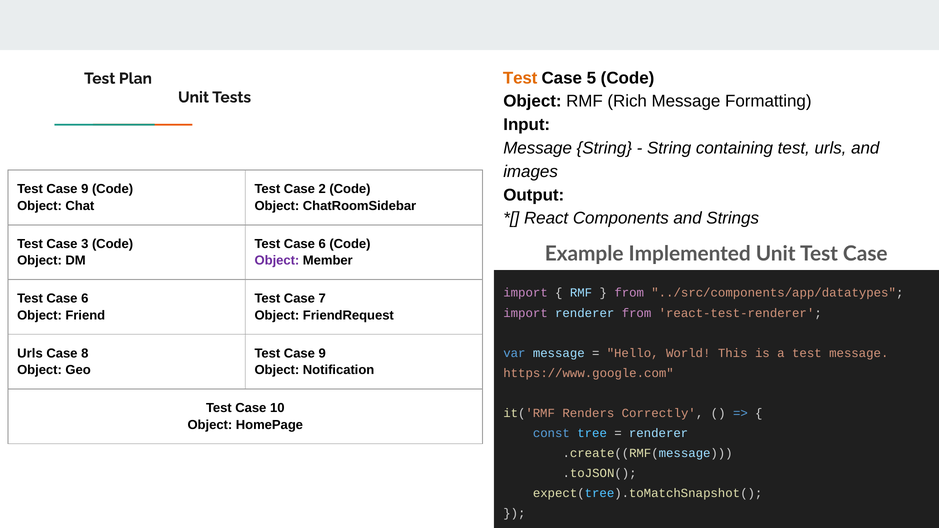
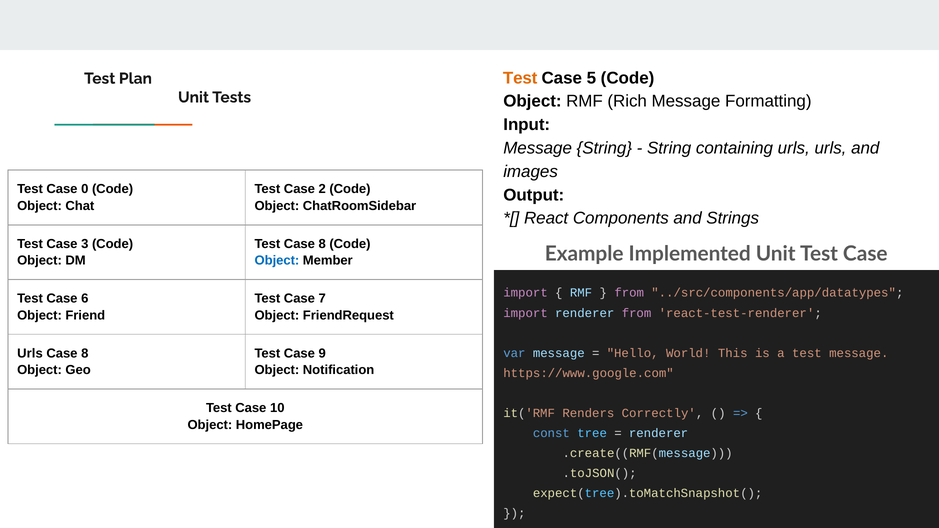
containing test: test -> urls (794, 148)
9: 9 -> 0 (85, 189)
6: 6 -> 8 (322, 244)
Object colour: purple -> blue (277, 261)
